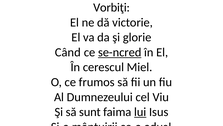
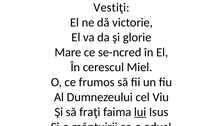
Vorbiţi: Vorbiţi -> Vestiţi (111, 7)
Când: Când -> Mare (68, 52)
se-ncred underline: present -> none (120, 52)
sunt: sunt -> fraţi (90, 112)
